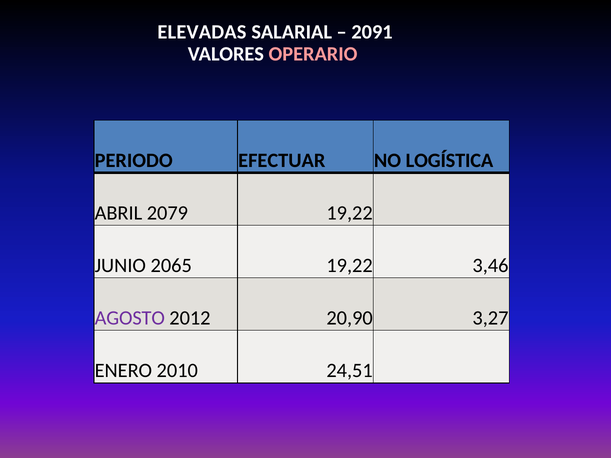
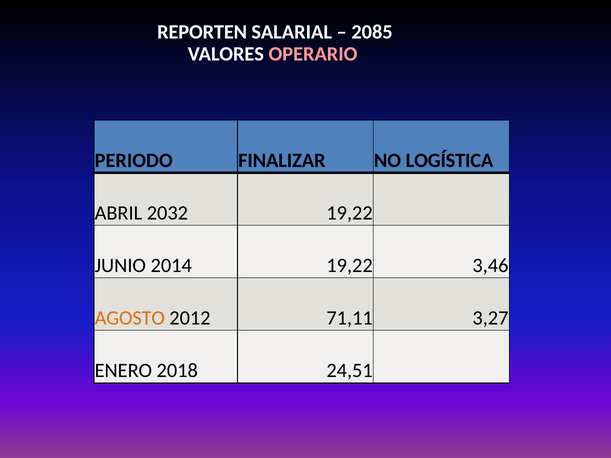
ELEVADAS: ELEVADAS -> REPORTEN (202, 32)
2091: 2091 -> 2085 (372, 32)
EFECTUAR: EFECTUAR -> FINALIZAR (282, 161)
2079: 2079 -> 2032 (167, 213)
2065: 2065 -> 2014 (171, 266)
AGOSTO colour: purple -> orange (130, 318)
20,90: 20,90 -> 71,11 (350, 318)
2010: 2010 -> 2018 (177, 371)
